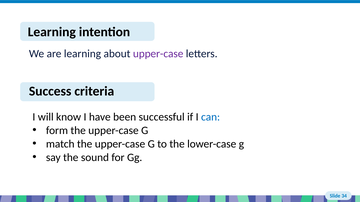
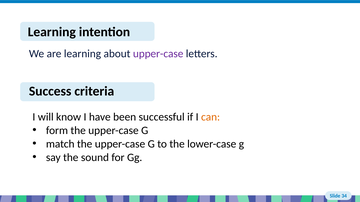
can colour: blue -> orange (211, 117)
